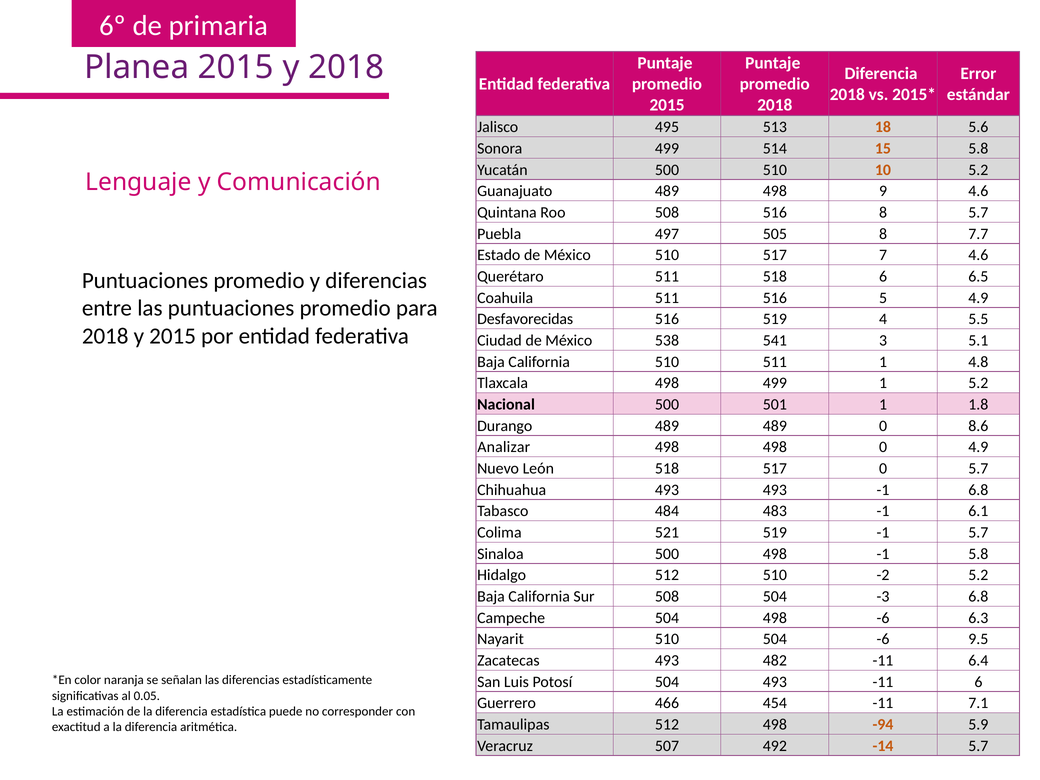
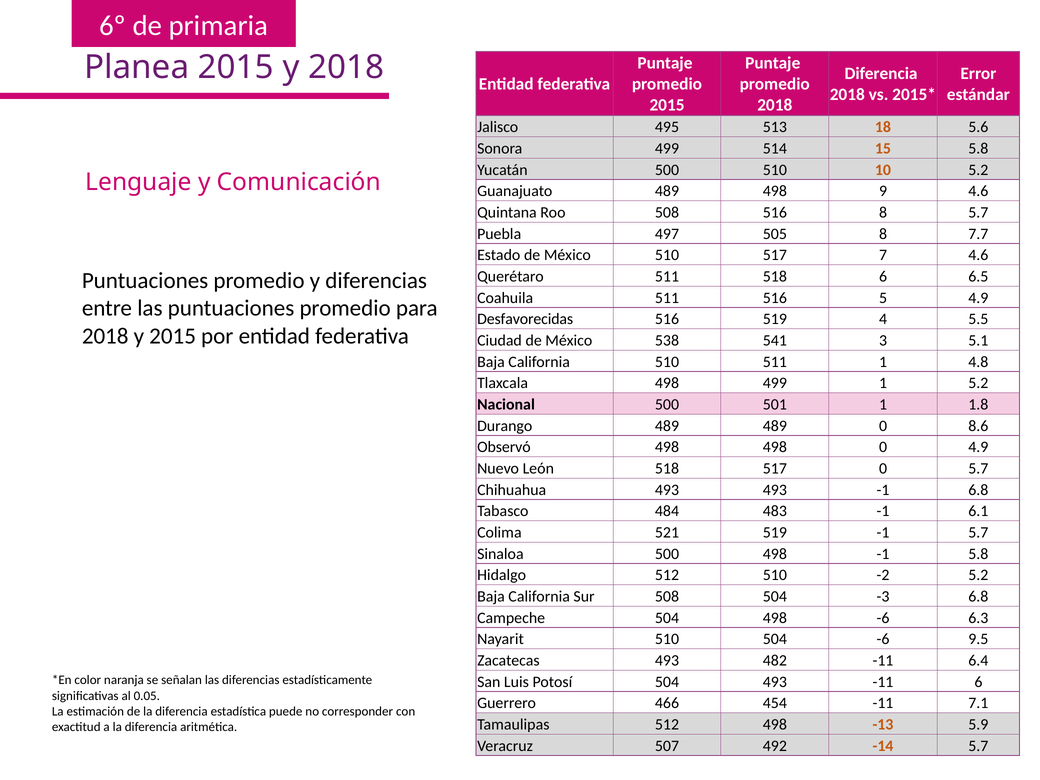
Analizar: Analizar -> Observó (504, 447)
-94: -94 -> -13 (883, 725)
